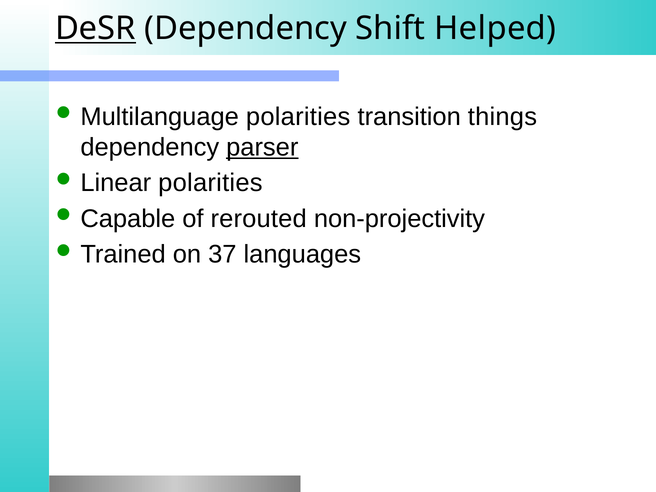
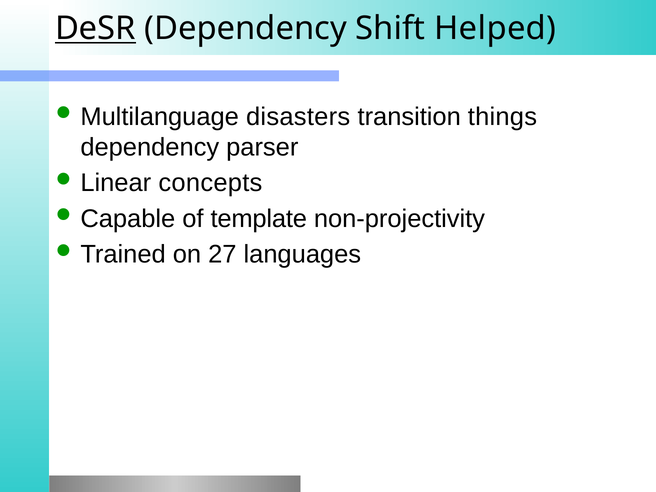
polarities: polarities -> disasters (298, 117)
parser underline: present -> none (262, 147)
polarities: polarities -> concepts (210, 183)
rerouted: rerouted -> template (259, 219)
37: 37 -> 27 (222, 254)
